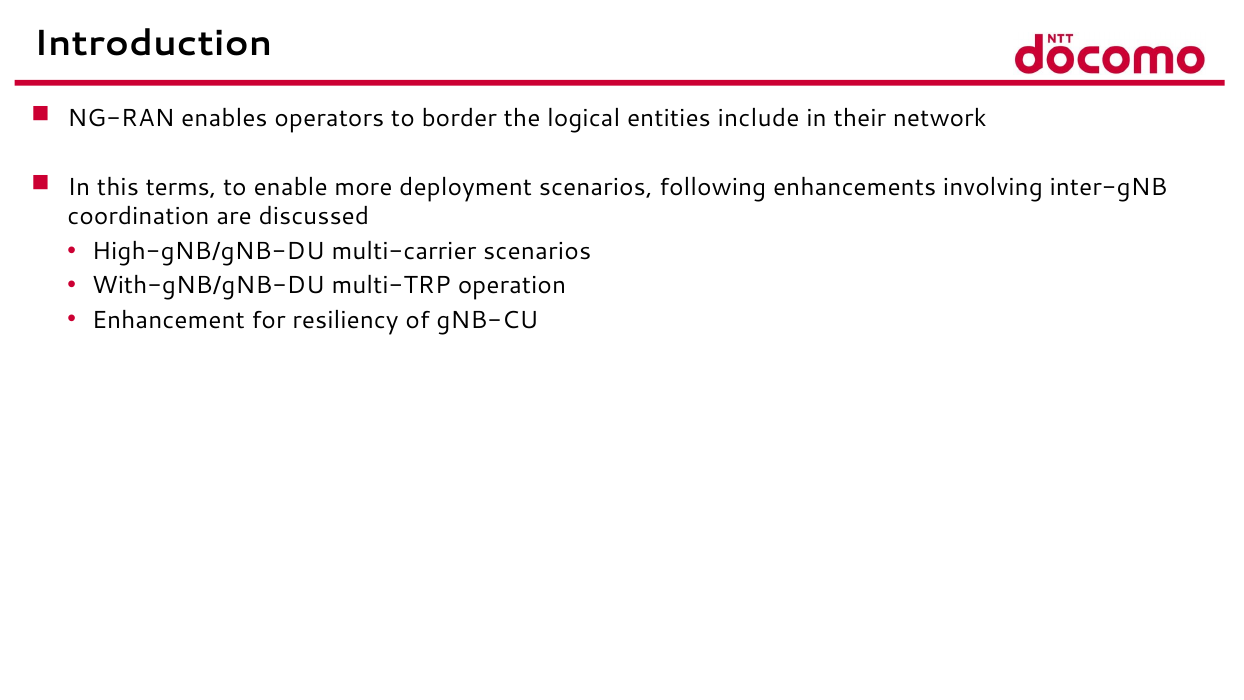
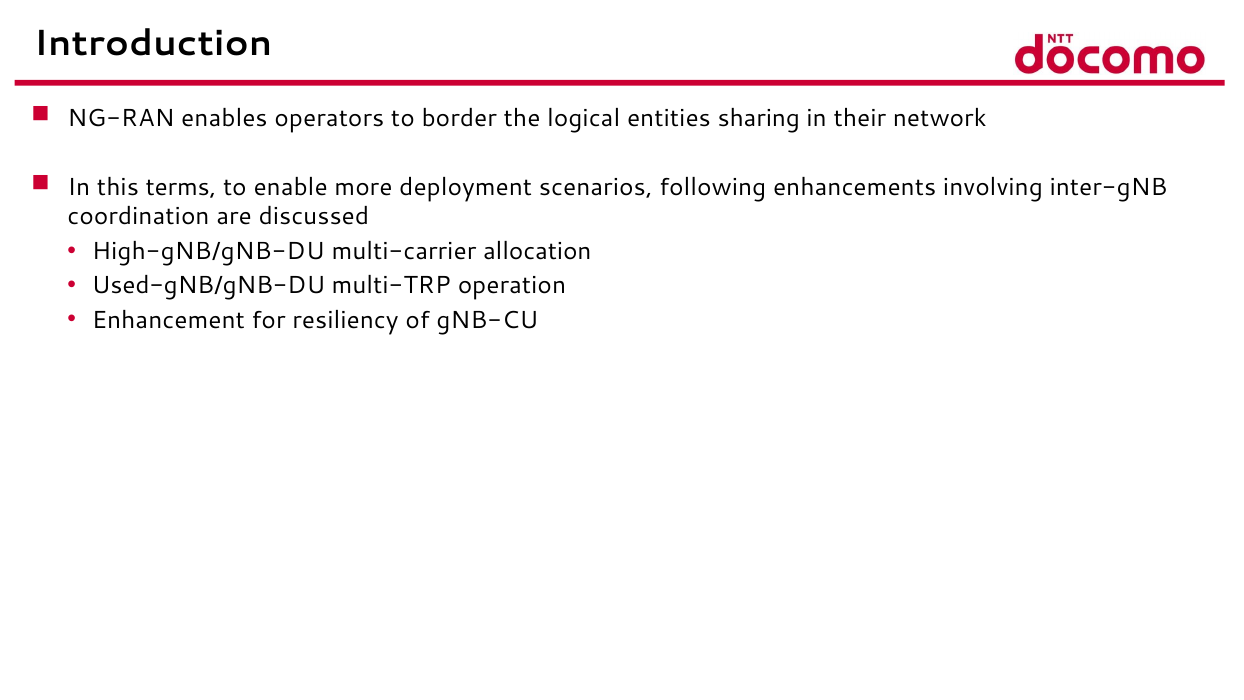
include: include -> sharing (759, 118)
multi-carrier scenarios: scenarios -> allocation (537, 251)
With-gNB/gNB-DU: With-gNB/gNB-DU -> Used-gNB/gNB-DU (208, 286)
